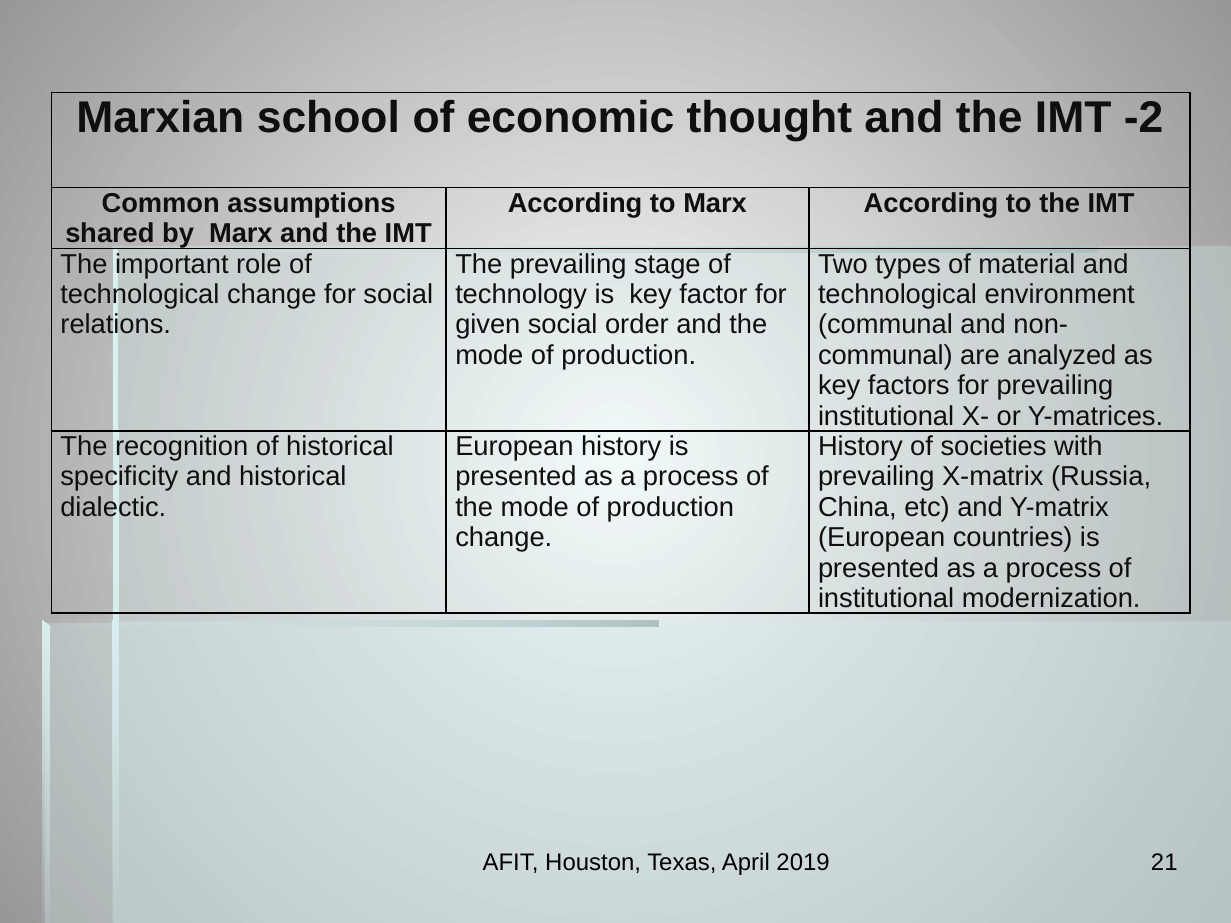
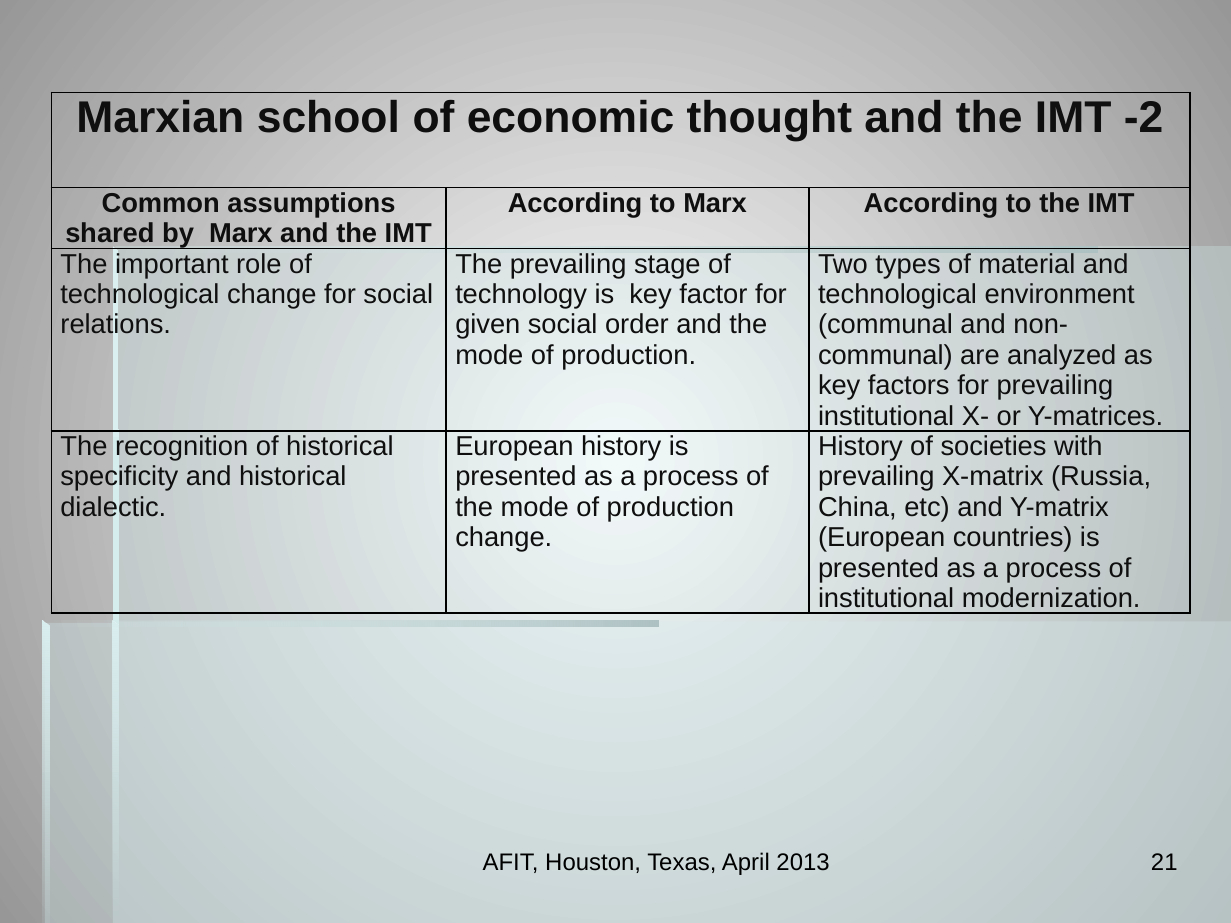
2019: 2019 -> 2013 (803, 863)
